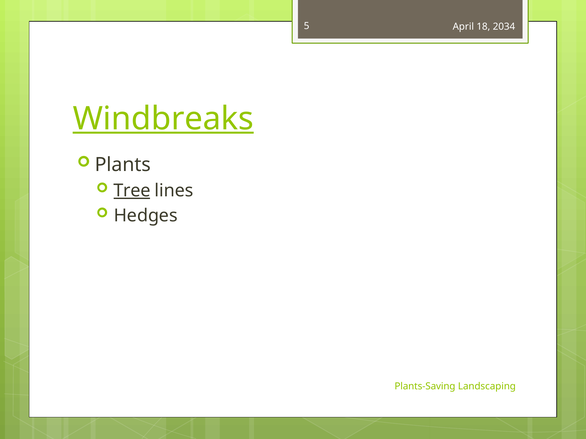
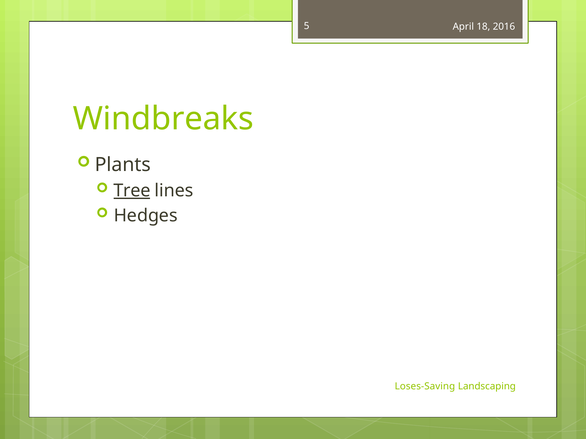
2034: 2034 -> 2016 (504, 27)
Windbreaks underline: present -> none (163, 119)
Plants-Saving: Plants-Saving -> Loses-Saving (425, 387)
